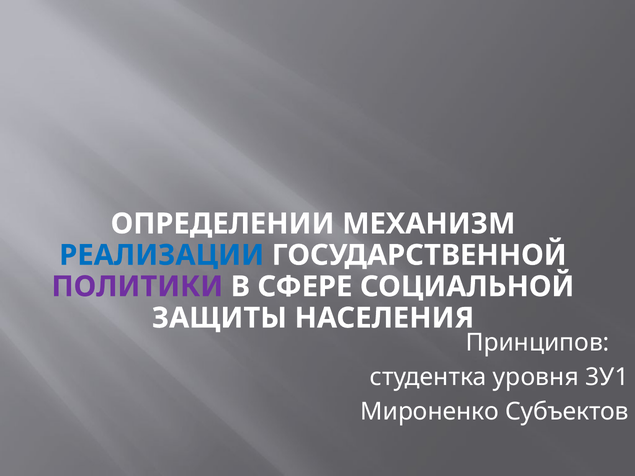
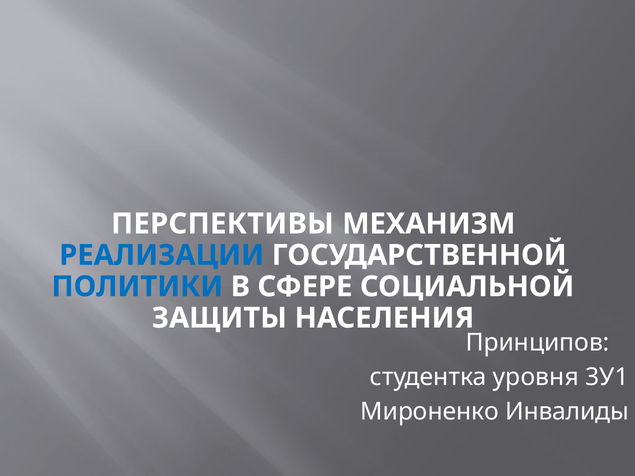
ОПРЕДЕЛЕНИИ: ОПРЕДЕЛЕНИИ -> ПЕРСПЕКТИВЫ (222, 224)
ПОЛИТИКИ colour: purple -> blue (137, 287)
Субъектов: Субъектов -> Инвалиды (567, 412)
